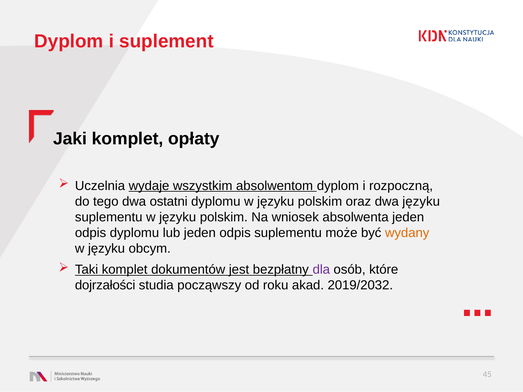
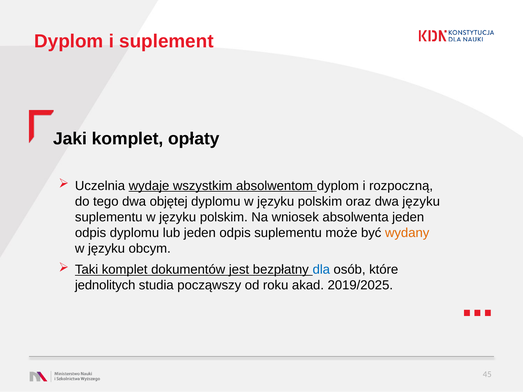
ostatni: ostatni -> objętej (169, 202)
dla colour: purple -> blue (321, 270)
dojrzałości: dojrzałości -> jednolitych (105, 285)
2019/2032: 2019/2032 -> 2019/2025 (360, 285)
